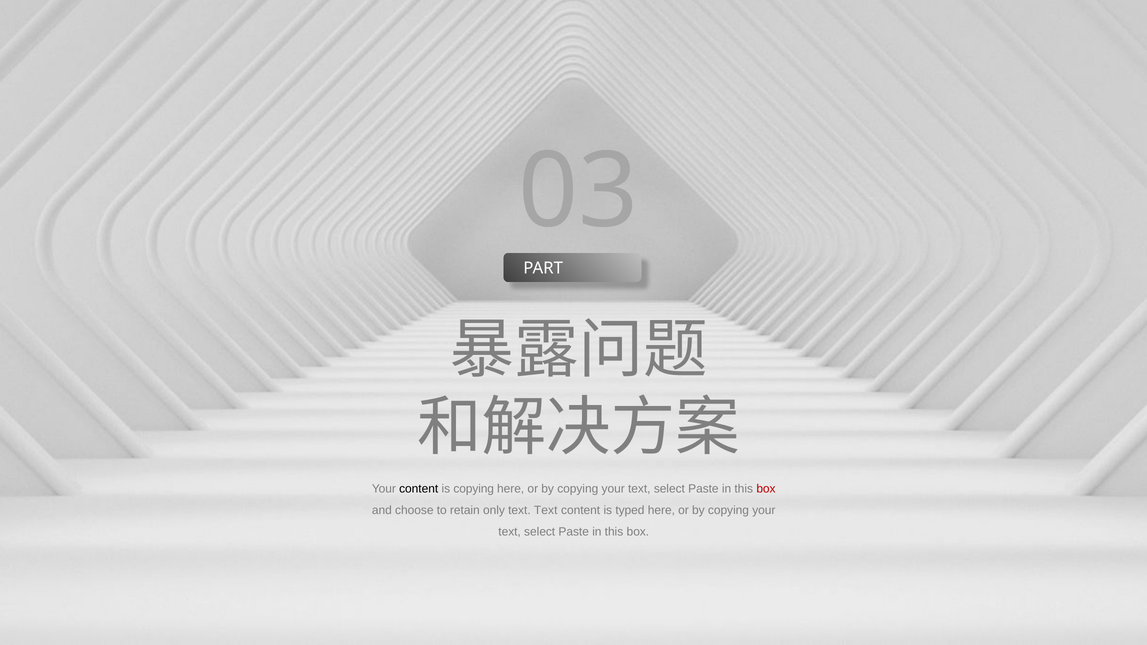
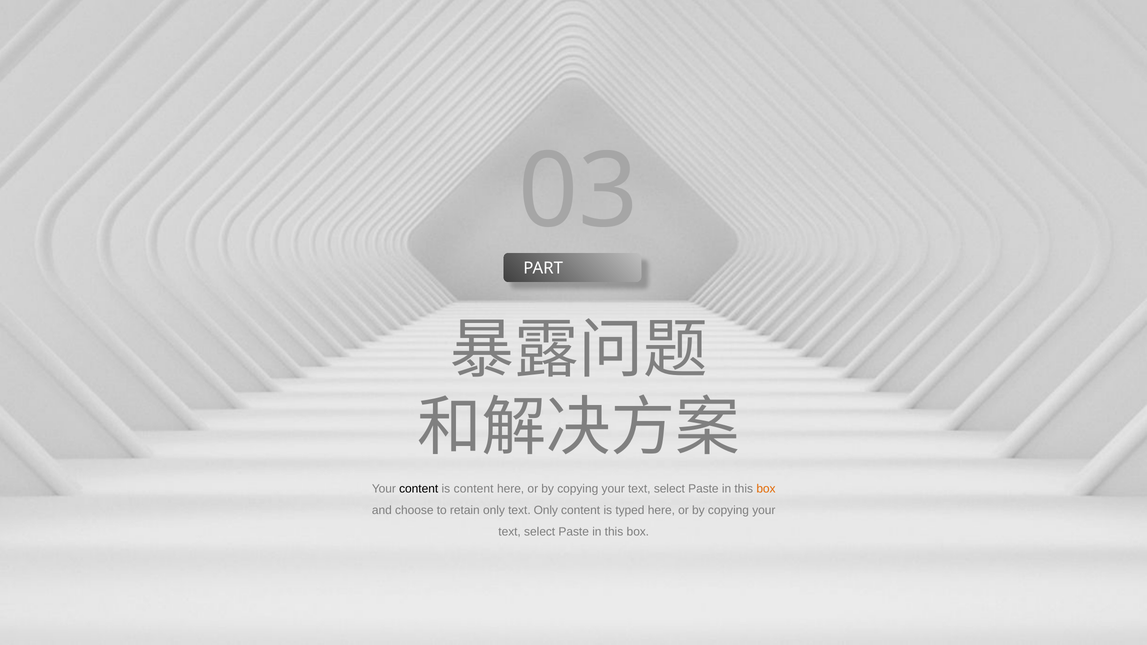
is copying: copying -> content (474, 489)
box colour: red -> orange (766, 489)
text Text: Text -> Only (546, 510)
